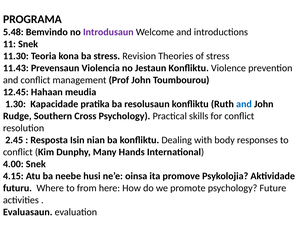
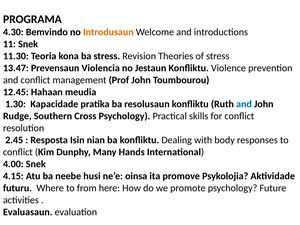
5.48: 5.48 -> 4.30 (13, 32)
Introdusaun colour: purple -> orange (108, 32)
11.43: 11.43 -> 13.47 (16, 68)
